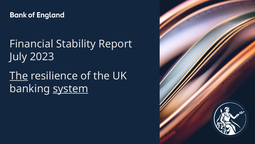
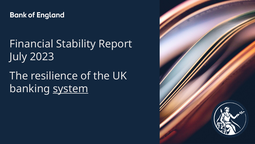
The underline: present -> none (19, 76)
